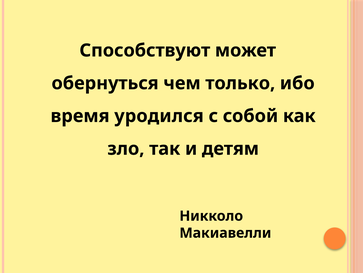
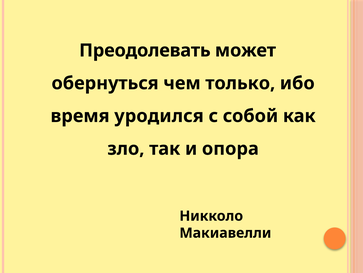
Способствуют: Способствуют -> Преодолевать (145, 50)
детям: детям -> опора (230, 148)
